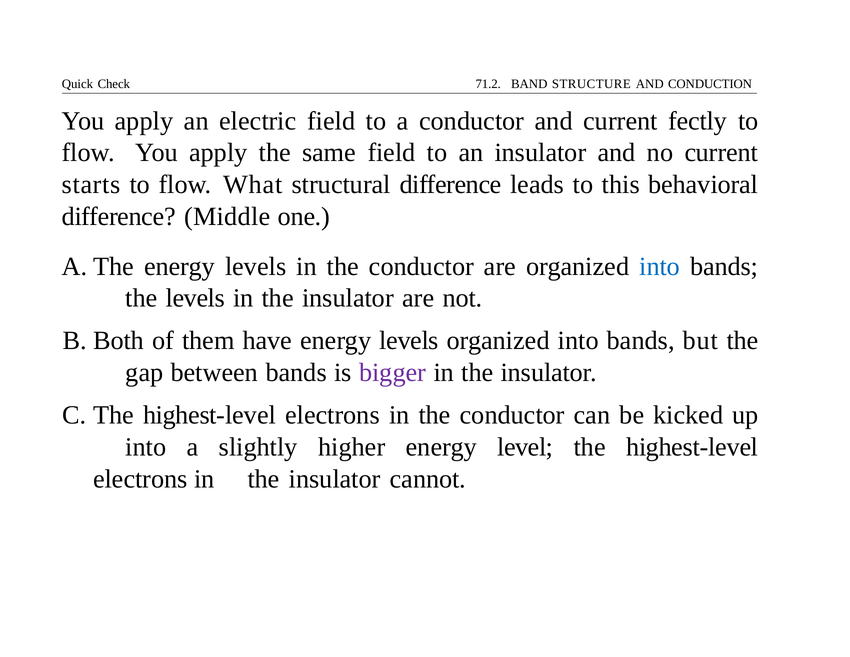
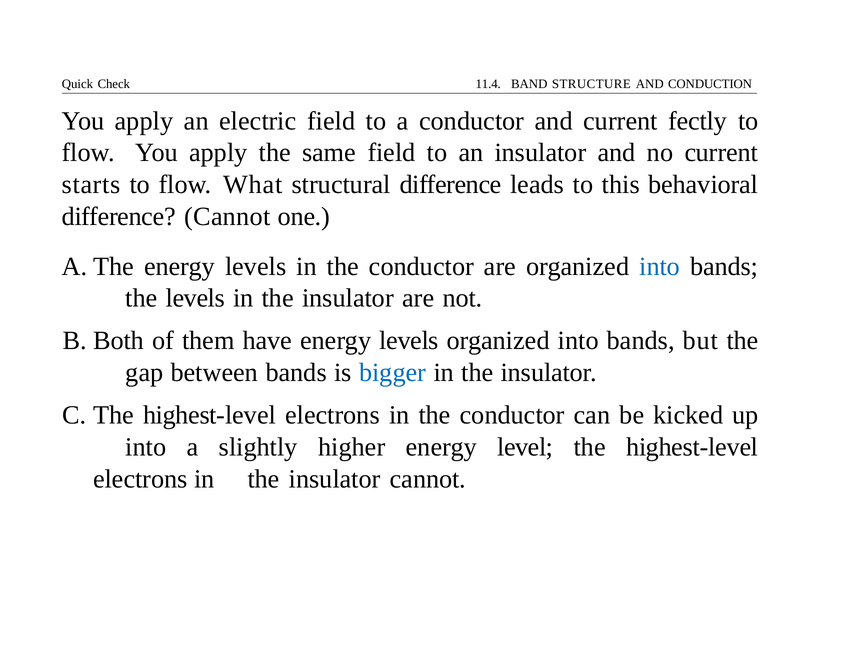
71.2: 71.2 -> 11.4 (488, 84)
difference Middle: Middle -> Cannot (227, 216)
bigger colour: purple -> blue (393, 373)
